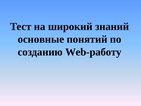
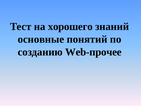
широкий: широкий -> хорошего (70, 26)
Web-работу: Web-работу -> Web-прочее (93, 52)
